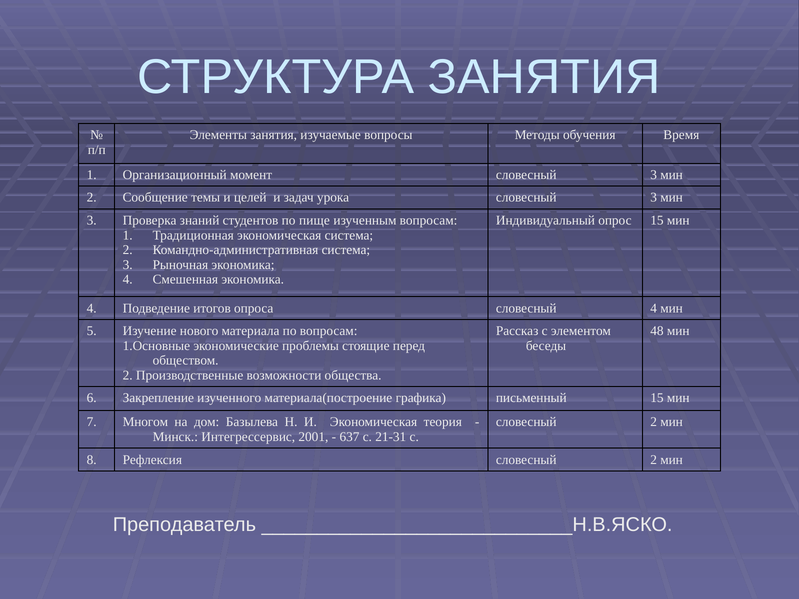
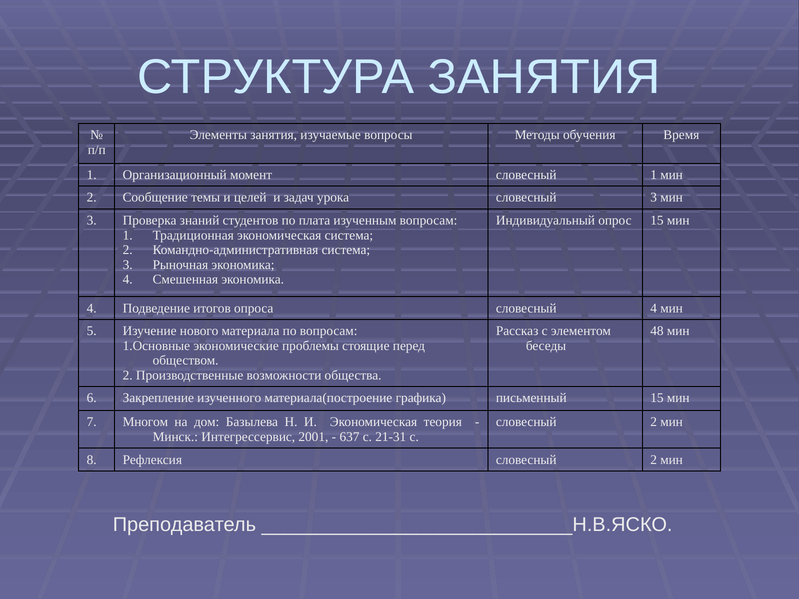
момент словесный 3: 3 -> 1 (654, 175)
пище: пище -> плата (315, 220)
